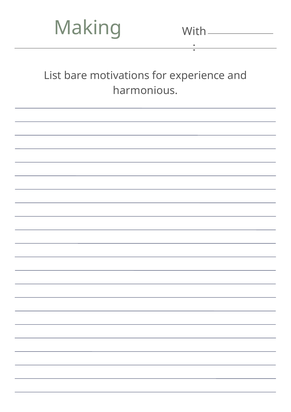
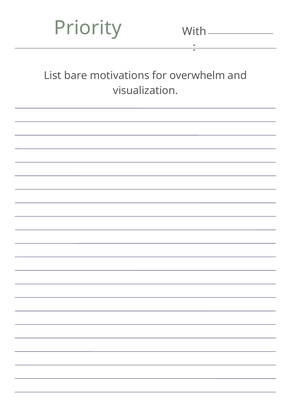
Making: Making -> Priority (88, 28)
experience: experience -> overwhelm (197, 76)
harmonious: harmonious -> visualization (145, 91)
